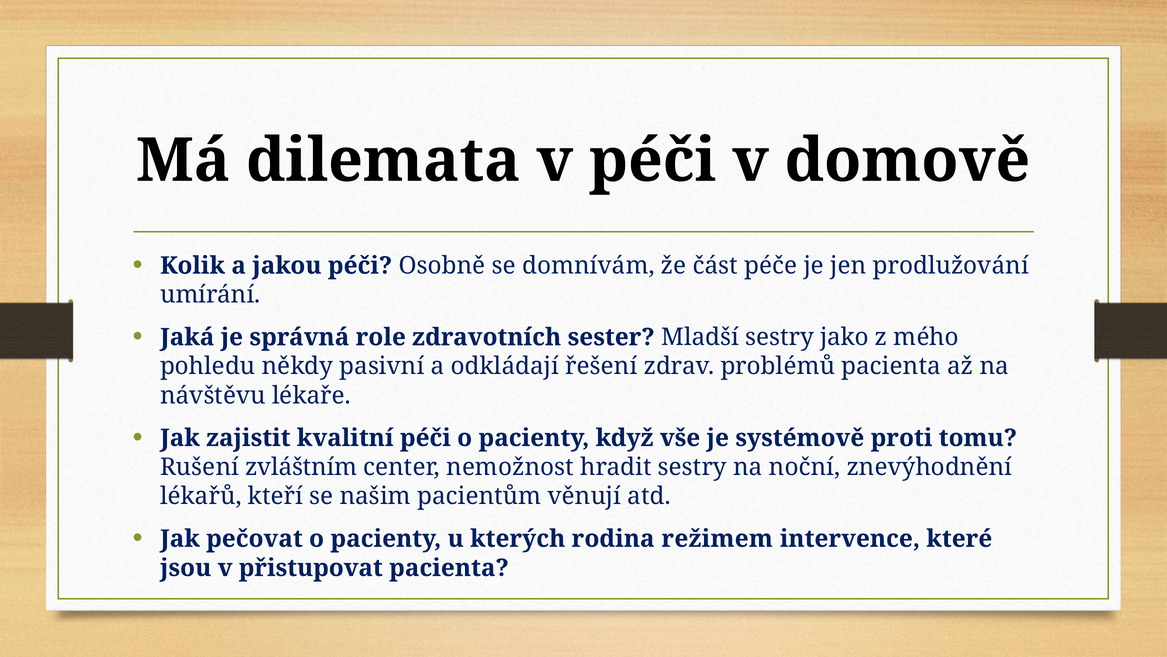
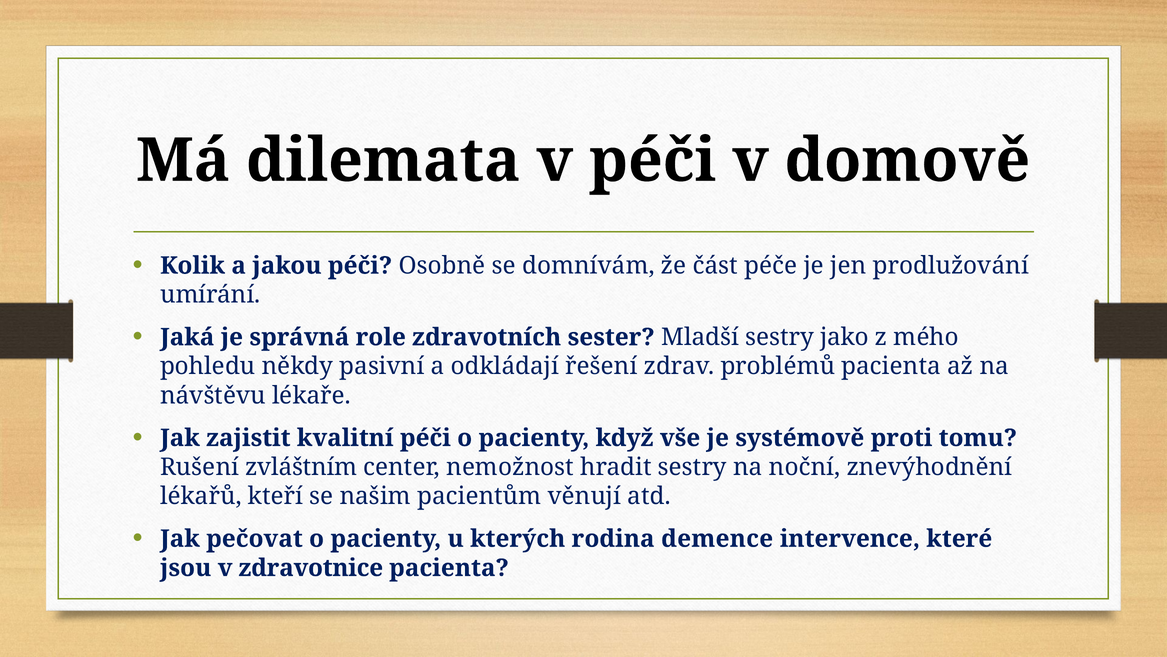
režimem: režimem -> demence (717, 538)
přistupovat: přistupovat -> zdravotnice (311, 567)
